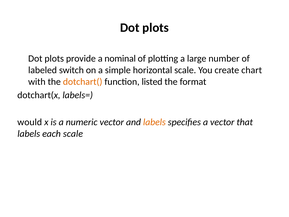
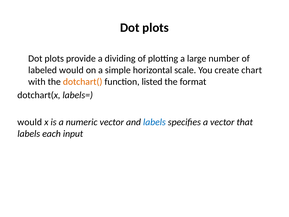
nominal: nominal -> dividing (120, 58)
labeled switch: switch -> would (71, 70)
labels colour: orange -> blue (154, 122)
each scale: scale -> input (73, 134)
